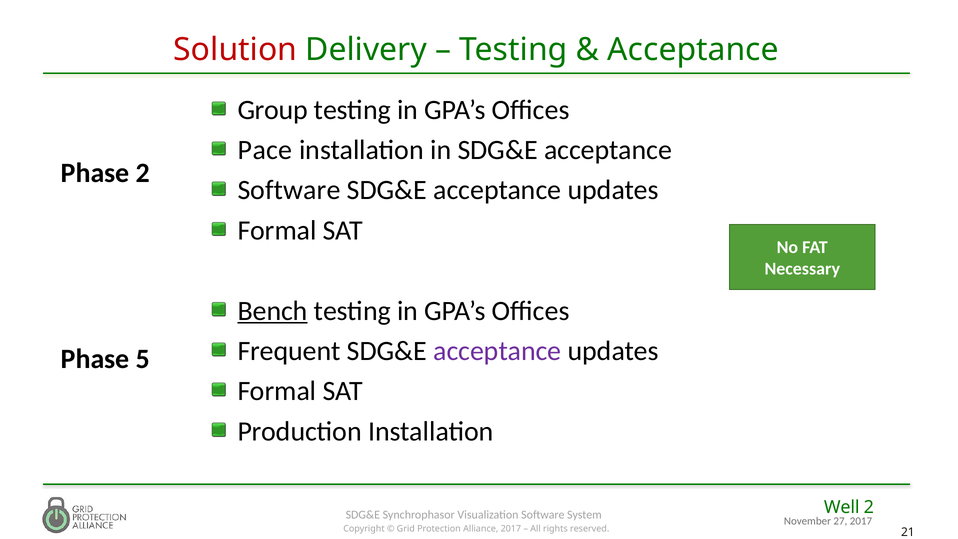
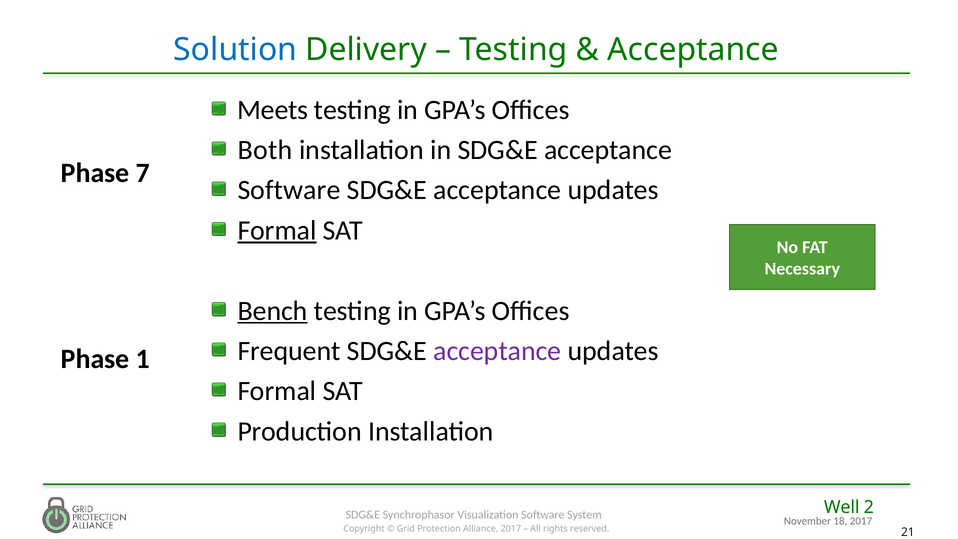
Solution colour: red -> blue (235, 50)
Group: Group -> Meets (273, 110)
Pace: Pace -> Both (265, 150)
Phase 2: 2 -> 7 (143, 173)
Formal underline: none -> present (277, 230)
5: 5 -> 1 (143, 359)
27: 27 -> 18 (840, 521)
